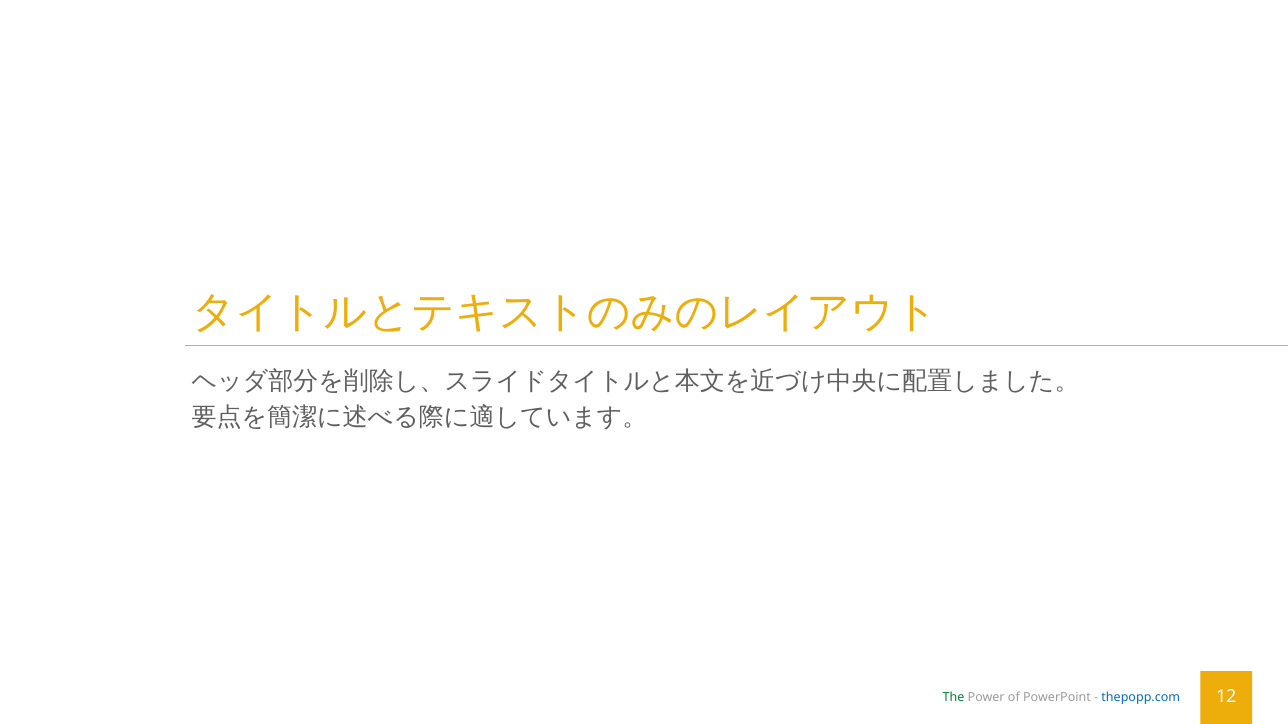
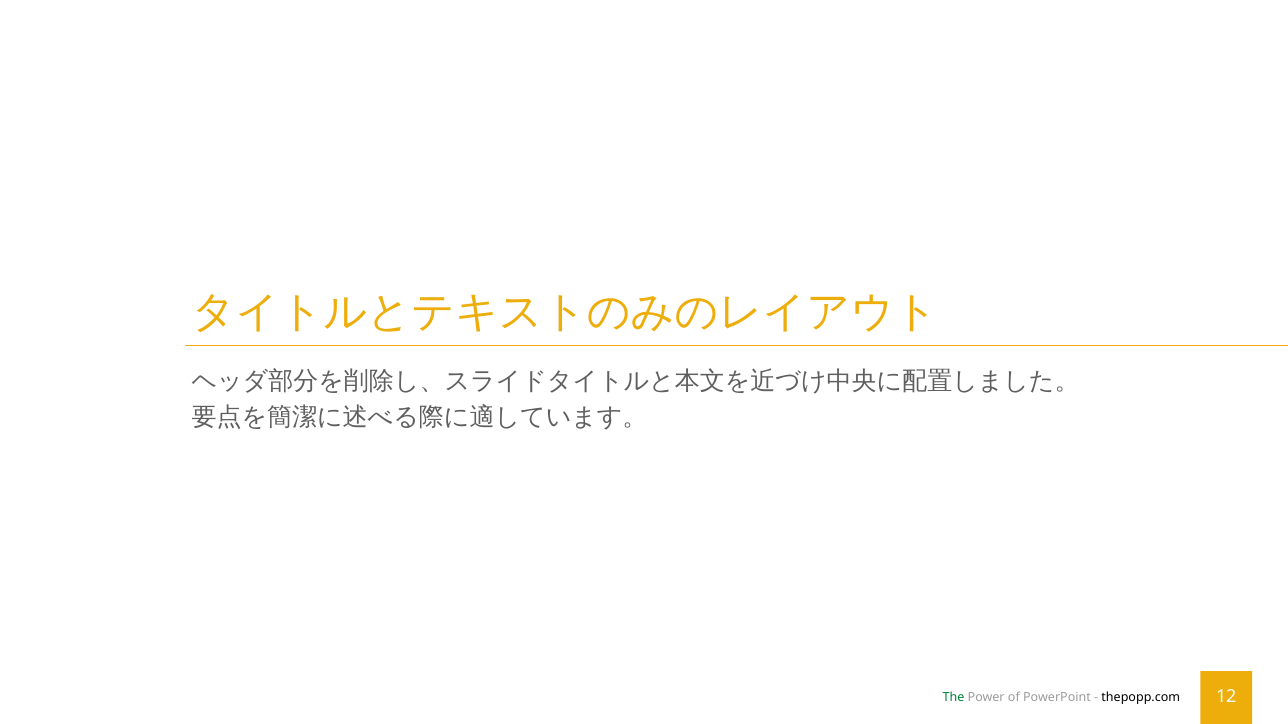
thepopp.com colour: blue -> black (1141, 698)
